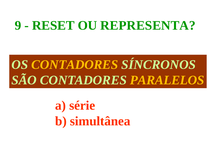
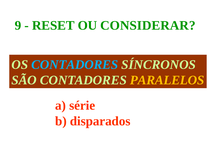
REPRESENTA: REPRESENTA -> CONSIDERAR (148, 25)
CONTADORES colour: yellow -> light blue (75, 64)
simultânea: simultânea -> disparados (100, 121)
